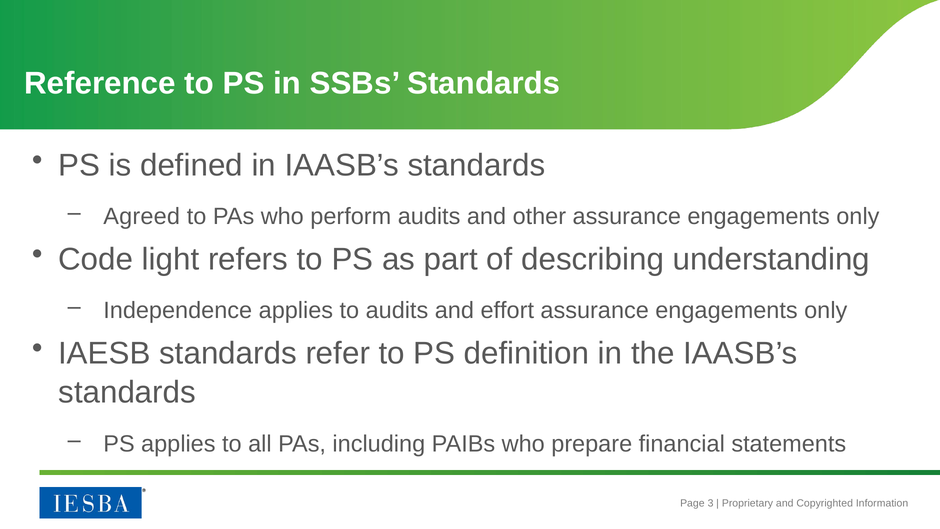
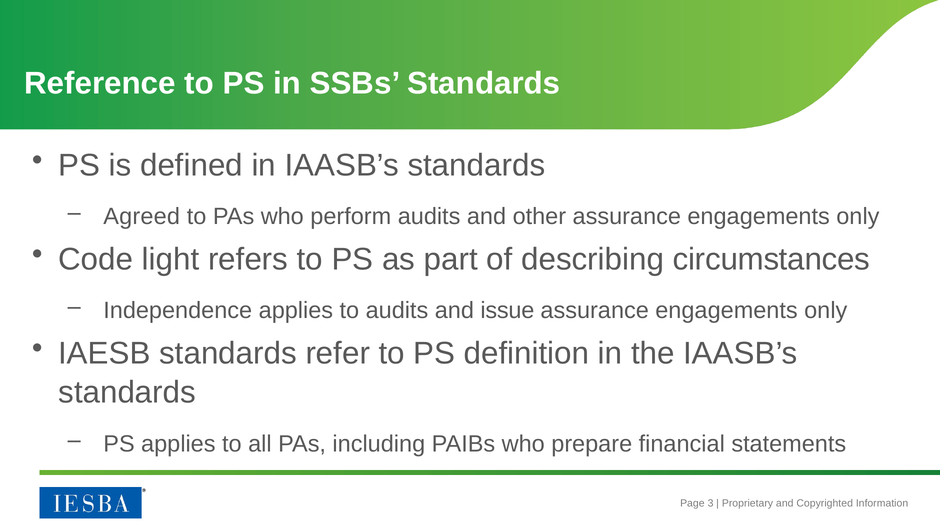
understanding: understanding -> circumstances (771, 259)
effort: effort -> issue (507, 310)
